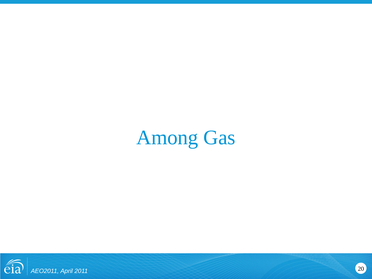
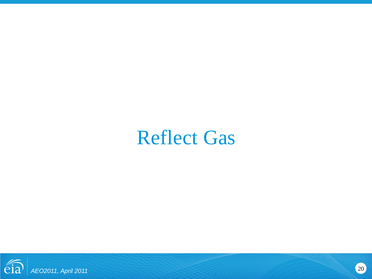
Among: Among -> Reflect (167, 138)
